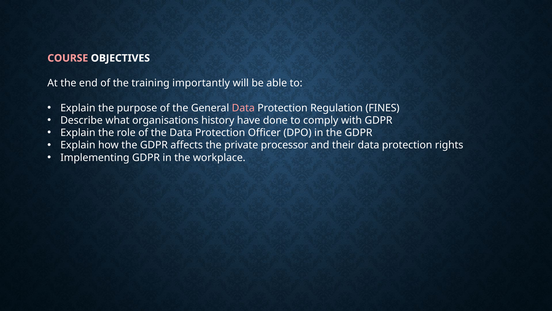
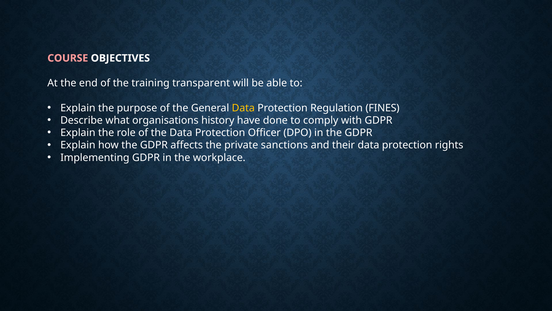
importantly: importantly -> transparent (201, 83)
Data colour: pink -> yellow (243, 108)
processor: processor -> sanctions (284, 145)
